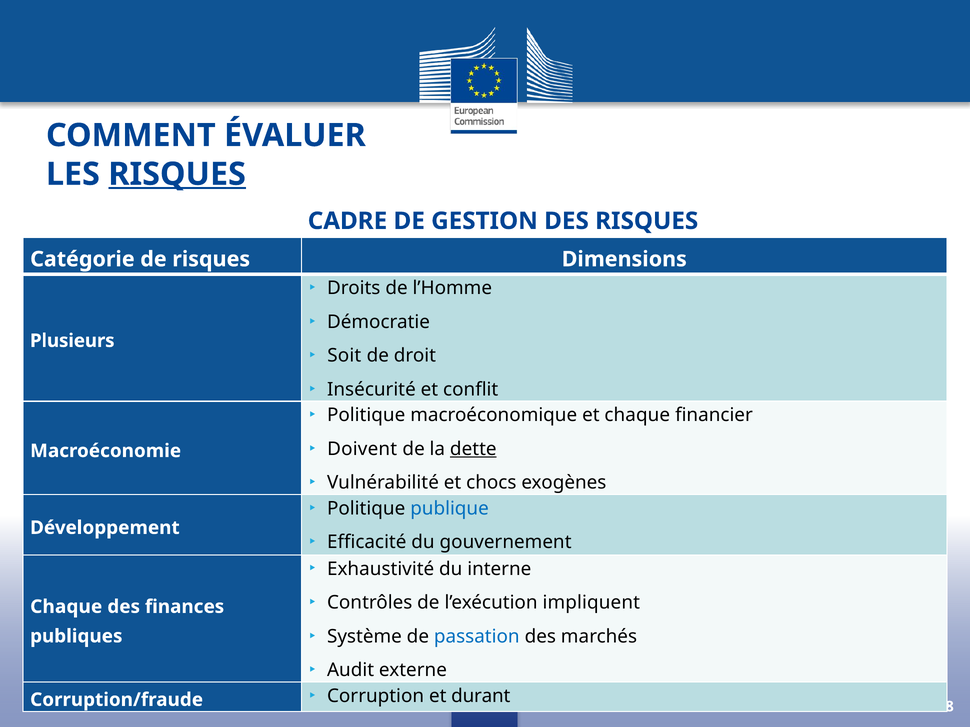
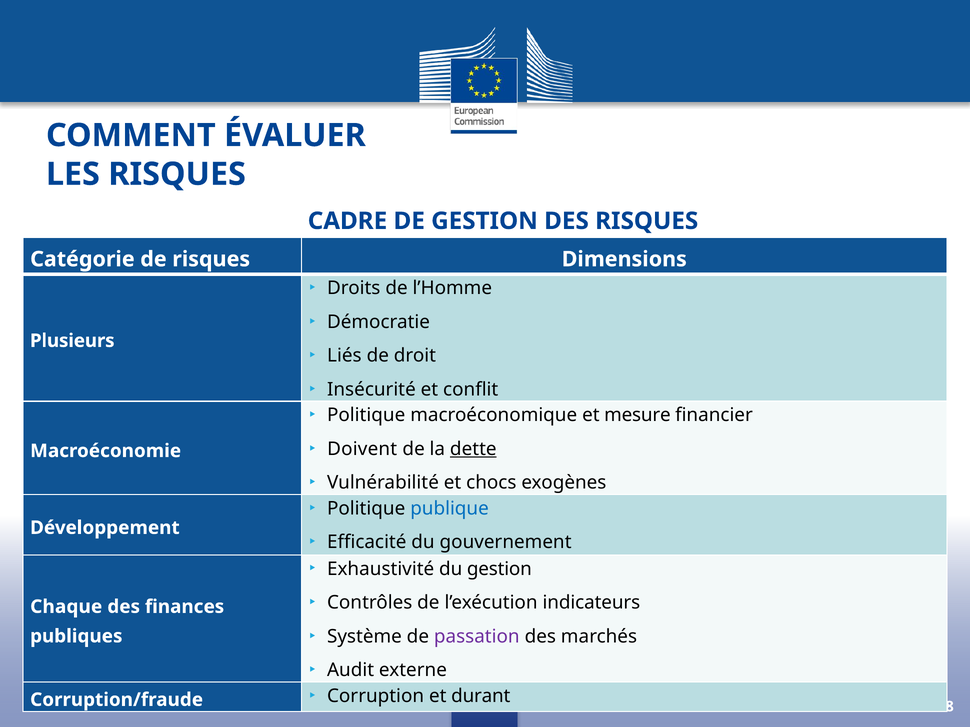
RISQUES underline: present -> none (177, 174)
Soit: Soit -> Liés (344, 356)
et chaque: chaque -> mesure (637, 415)
du interne: interne -> gestion (499, 569)
impliquent: impliquent -> indicateurs (591, 603)
passation colour: blue -> purple (477, 637)
